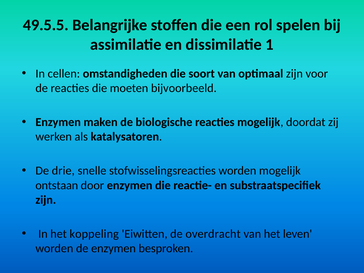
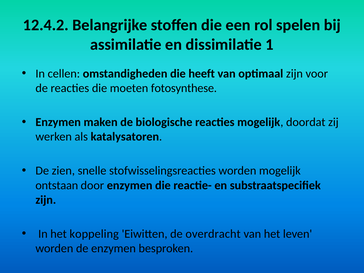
49.5.5: 49.5.5 -> 12.4.2 (46, 25)
soort: soort -> heeft (202, 74)
bijvoorbeeld: bijvoorbeeld -> fotosynthese (184, 88)
drie: drie -> zien (63, 171)
